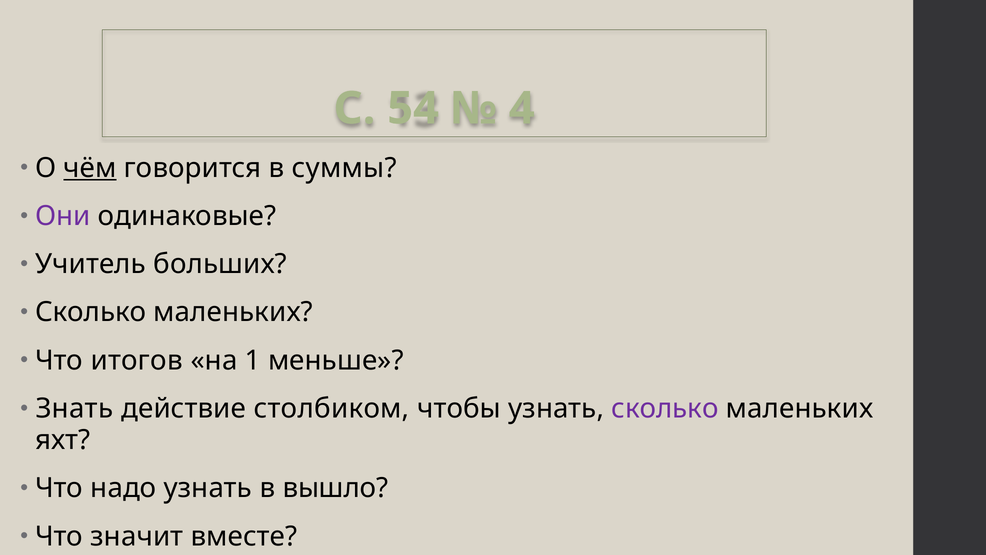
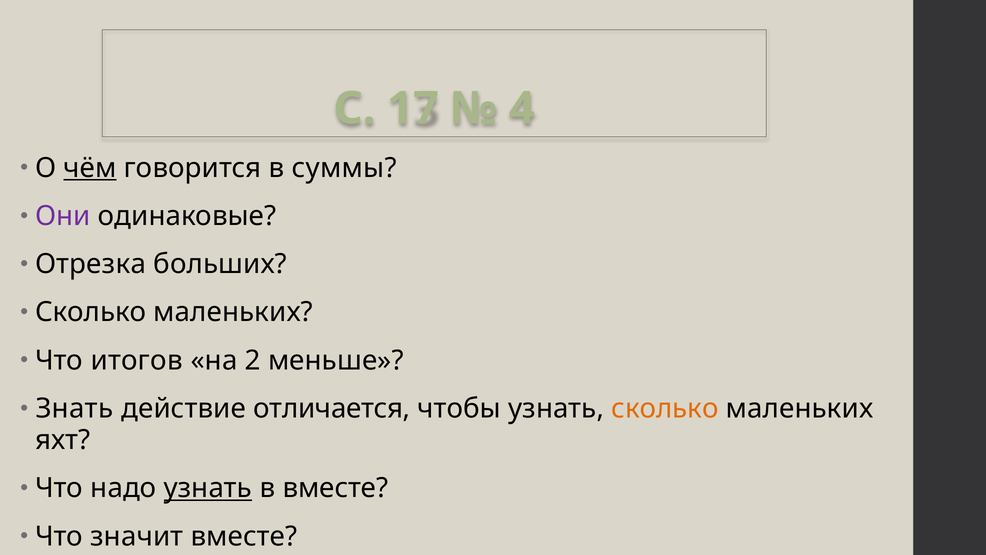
54: 54 -> 17 (413, 108)
Учитель: Учитель -> Отрезка (91, 264)
1: 1 -> 2 (253, 360)
столбиком: столбиком -> отличается (332, 408)
сколько colour: purple -> orange (665, 408)
узнать underline: none -> present (208, 488)
в вышло: вышло -> вместе (335, 488)
